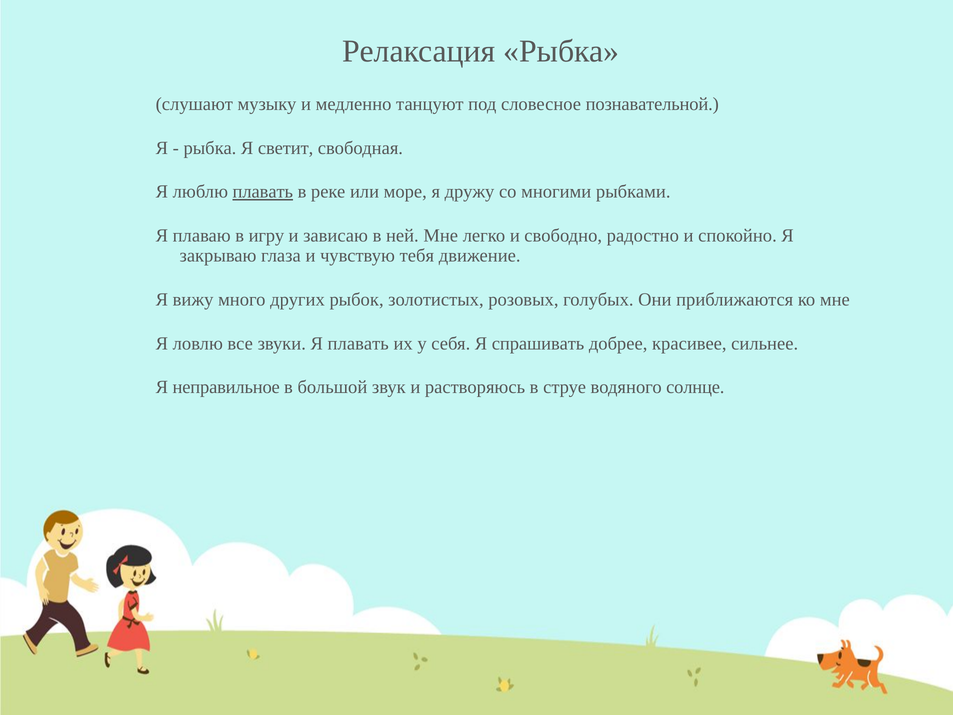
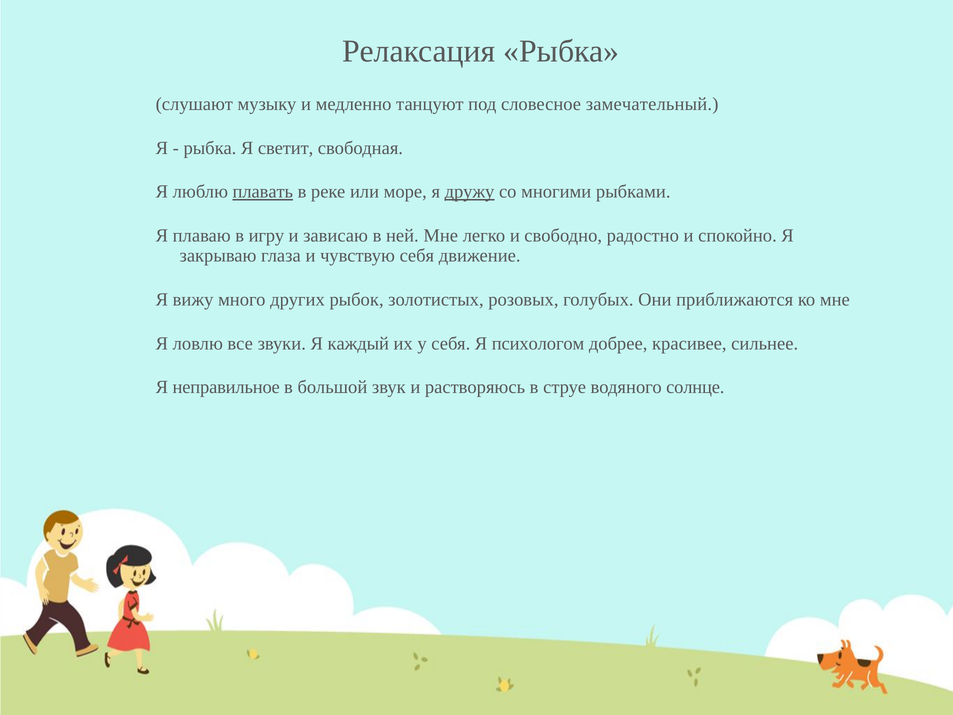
познавательной: познавательной -> замечательный (652, 104)
дружу underline: none -> present (470, 192)
чувствую тебя: тебя -> себя (417, 256)
Я плавать: плавать -> каждый (358, 343)
спрашивать: спрашивать -> психологом (538, 343)
